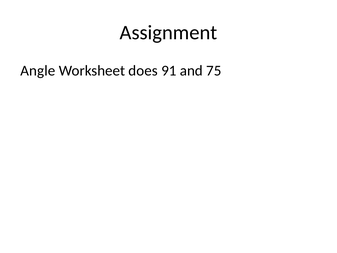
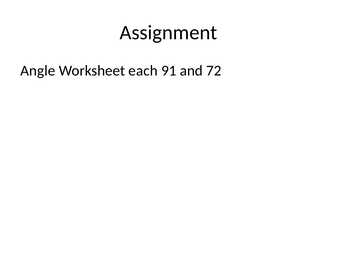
does: does -> each (143, 71)
75: 75 -> 72 (214, 71)
